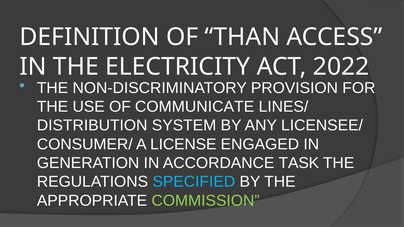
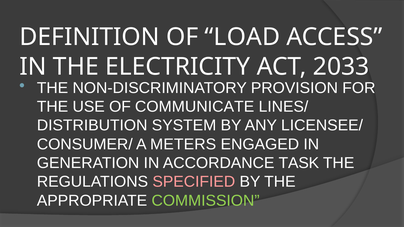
THAN: THAN -> LOAD (242, 37)
2022: 2022 -> 2033 (341, 67)
LICENSE: LICENSE -> METERS (183, 144)
SPECIFIED colour: light blue -> pink (194, 182)
